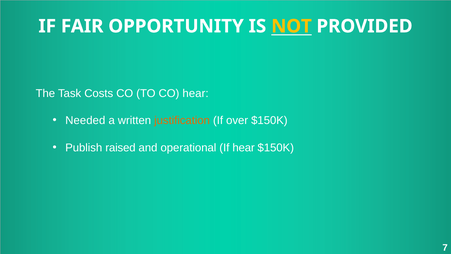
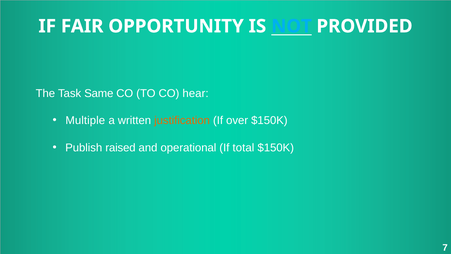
NOT colour: yellow -> light blue (291, 26)
Costs: Costs -> Same (99, 93)
Needed: Needed -> Multiple (85, 120)
If hear: hear -> total (243, 147)
